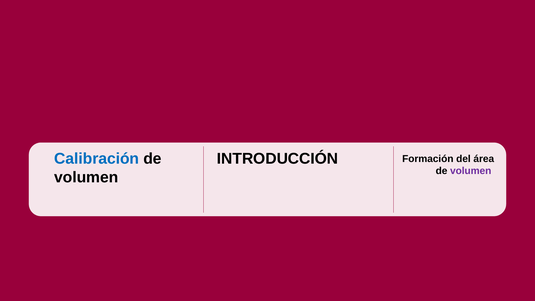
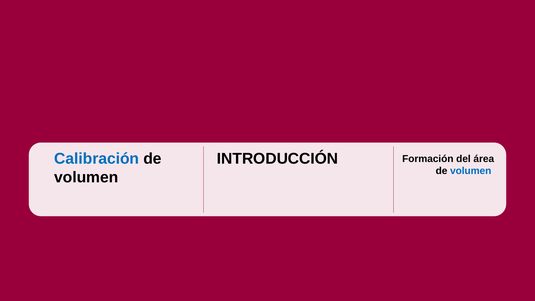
volumen colour: purple -> blue (471, 171)
